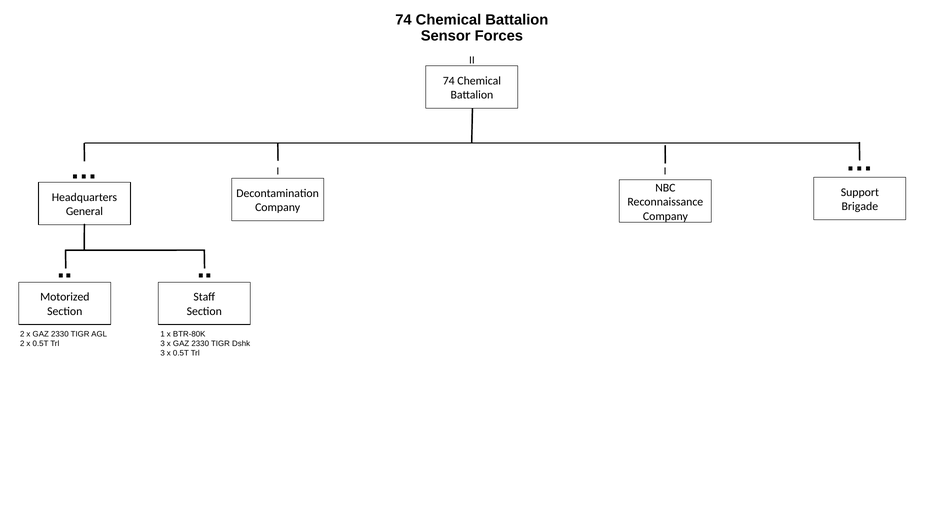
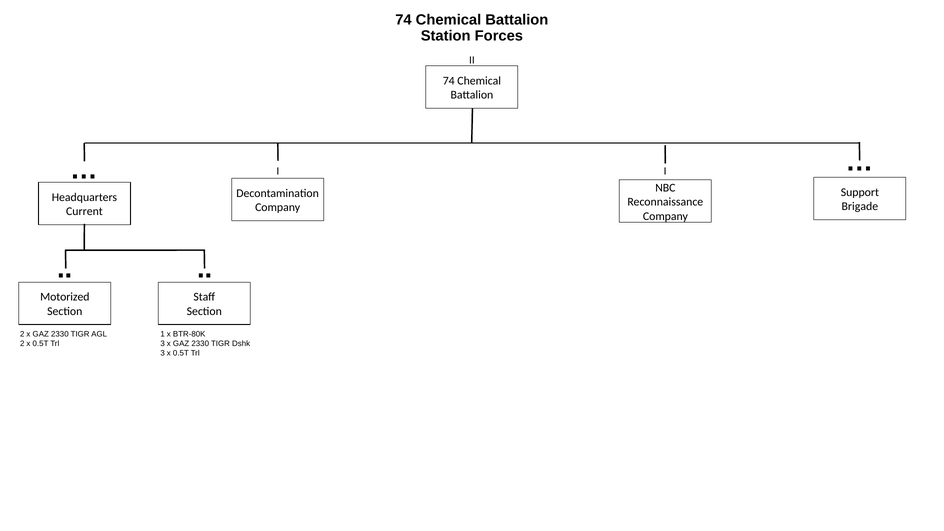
Sensor: Sensor -> Station (446, 36)
General: General -> Current (84, 211)
